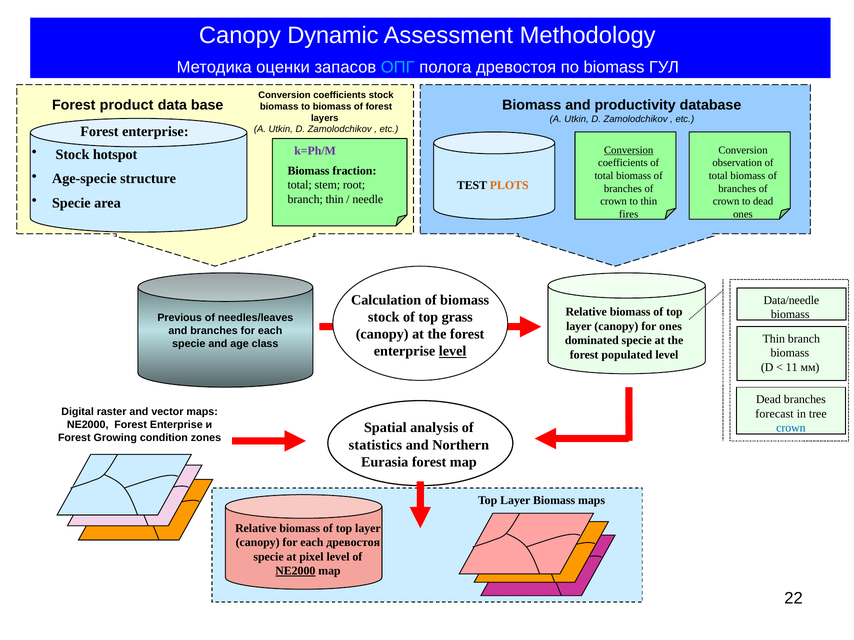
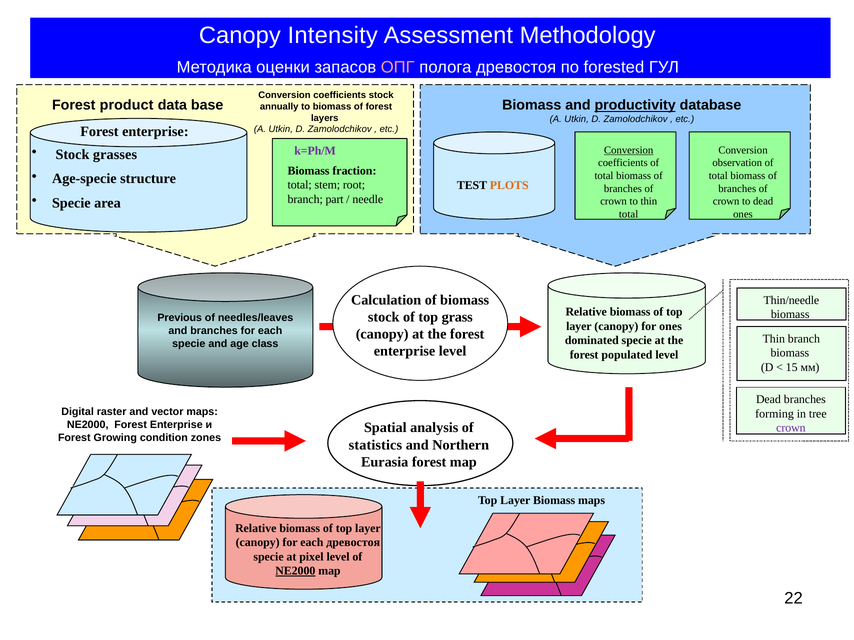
Dynamic: Dynamic -> Intensity (333, 35)
ОПГ colour: light blue -> pink (398, 67)
по biomass: biomass -> forested (614, 67)
productivity underline: none -> present (635, 105)
biomass: biomass -> annually (279, 107)
hotspot: hotspot -> grasses (115, 155)
branch thin: thin -> part (335, 199)
fires: fires -> total (629, 214)
Data/needle: Data/needle -> Thin/needle (791, 300)
level underline: present -> none (453, 352)
11: 11 -> 15 (792, 368)
forecast: forecast -> forming (775, 414)
crown colour: blue -> purple (791, 428)
